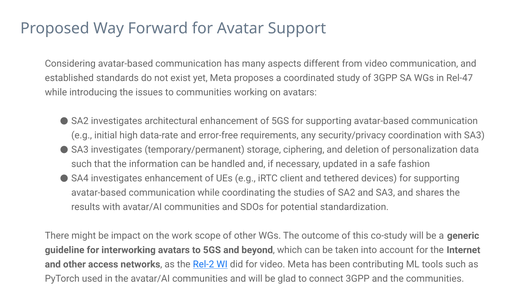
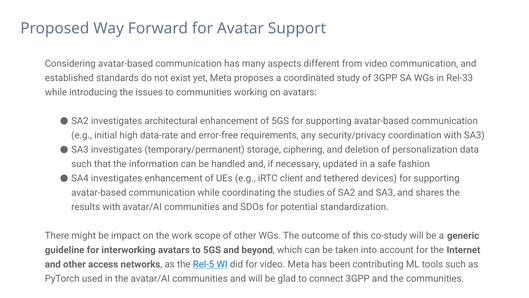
Rel-47: Rel-47 -> Rel-33 (460, 78)
Rel-2: Rel-2 -> Rel-5 (204, 264)
